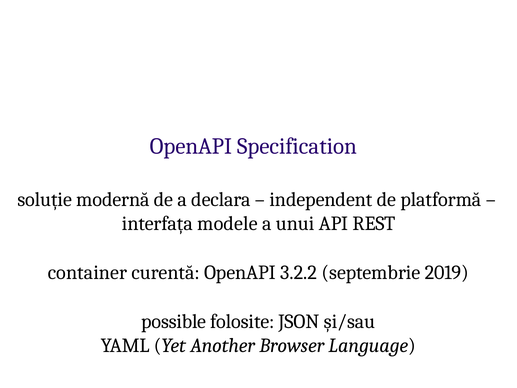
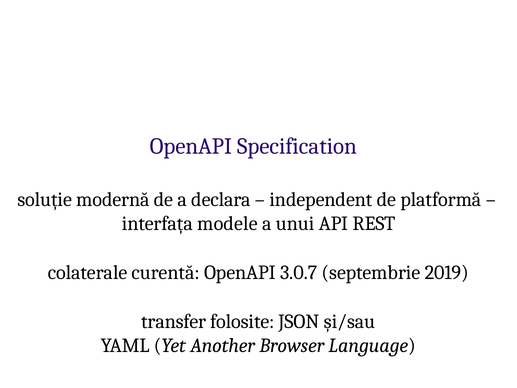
container: container -> colaterale (88, 272)
3.2.2: 3.2.2 -> 3.0.7 (299, 272)
possible: possible -> transfer (174, 321)
